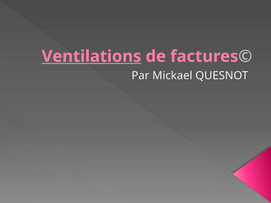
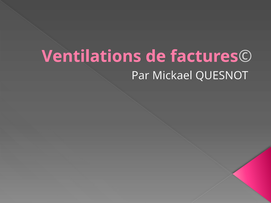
Ventilations underline: present -> none (91, 56)
